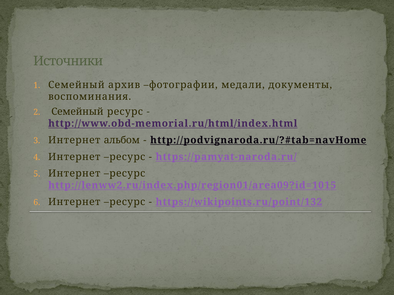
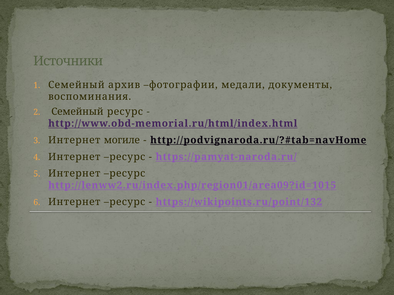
альбом: альбом -> могиле (122, 140)
